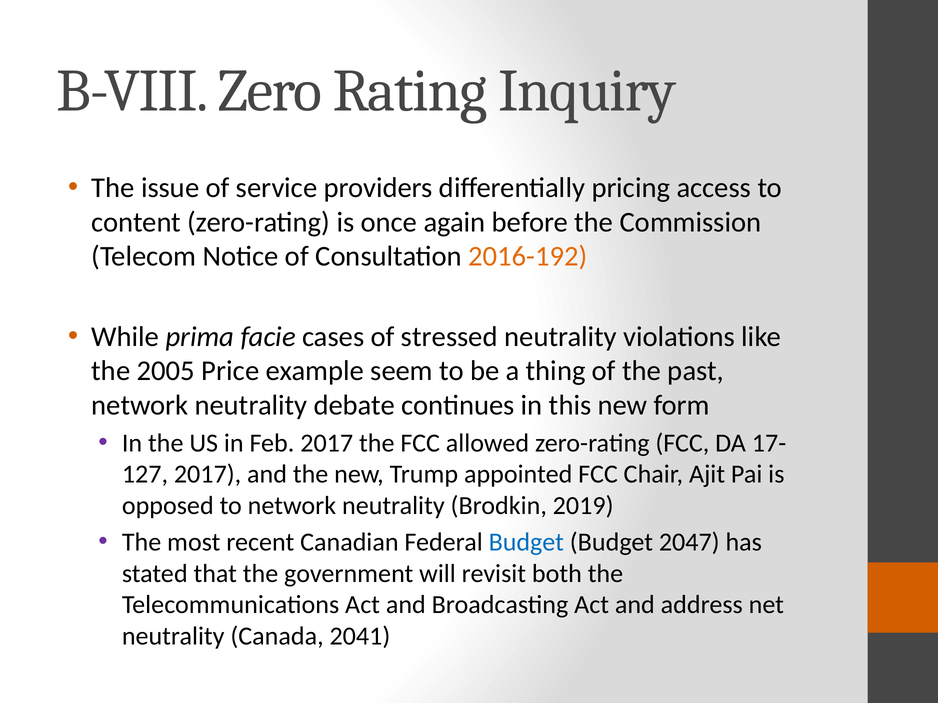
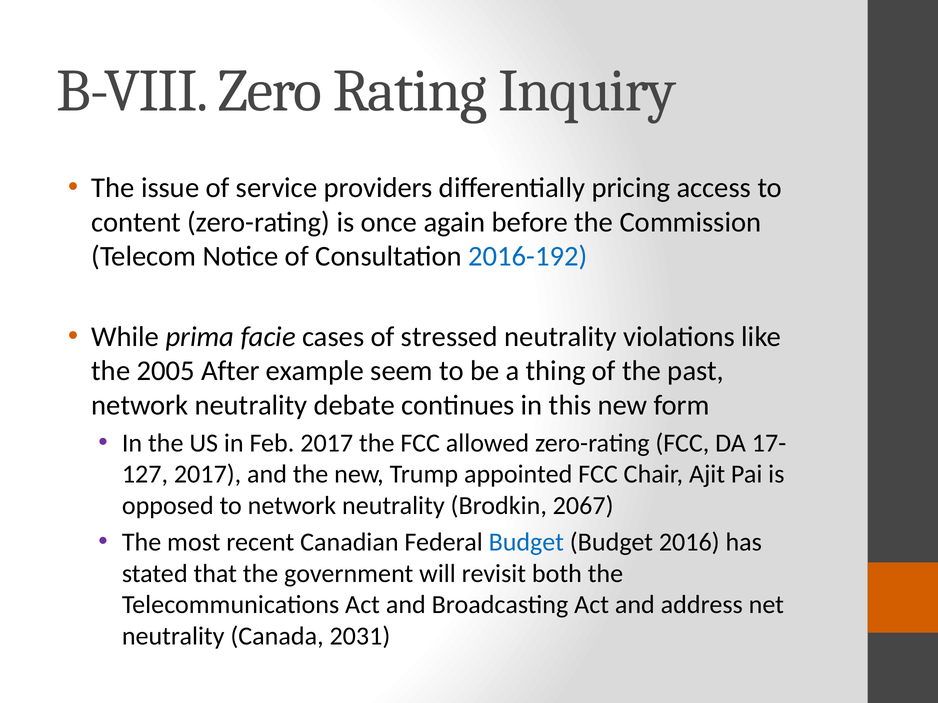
2016-192 colour: orange -> blue (528, 257)
Price: Price -> After (230, 371)
2019: 2019 -> 2067 (583, 506)
2047: 2047 -> 2016 (689, 543)
2041: 2041 -> 2031 (360, 637)
